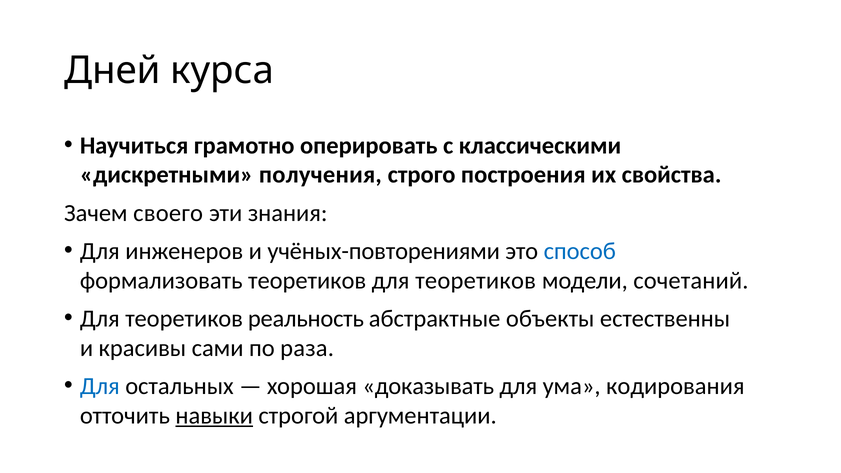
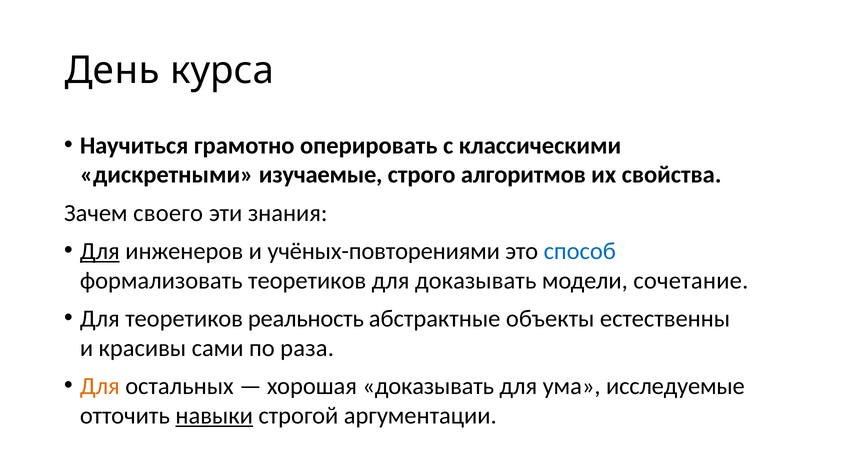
Дней: Дней -> День (112, 71)
получения: получения -> изучаемые (321, 175)
построения: построения -> алгоритмов (523, 175)
Для underline: none -> present (100, 251)
теоретиков: теоретиков -> доказывать (476, 281)
сочетаний: сочетаний -> сочетание (691, 281)
Для colour: blue -> orange (100, 386)
кодирования: кодирования -> исследуемые (675, 386)
